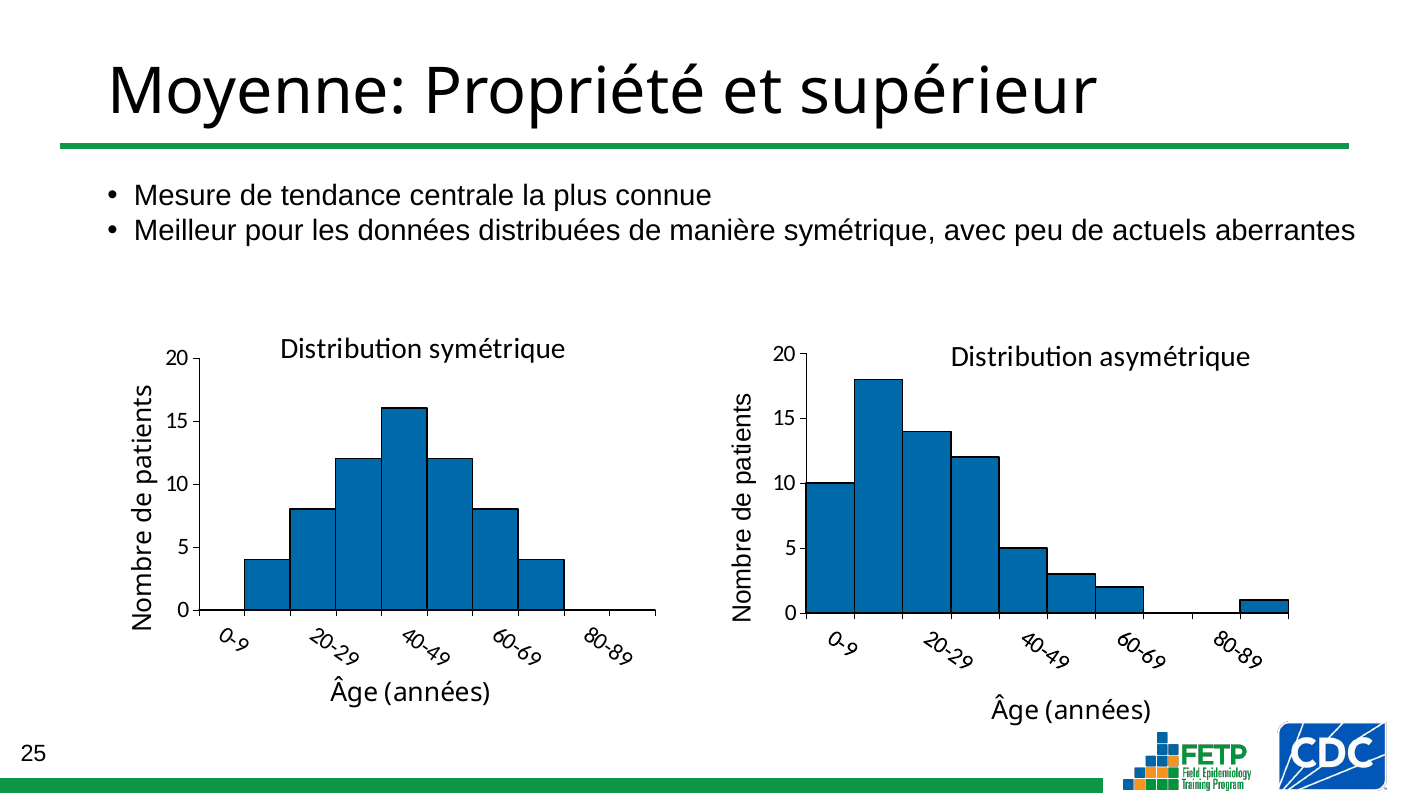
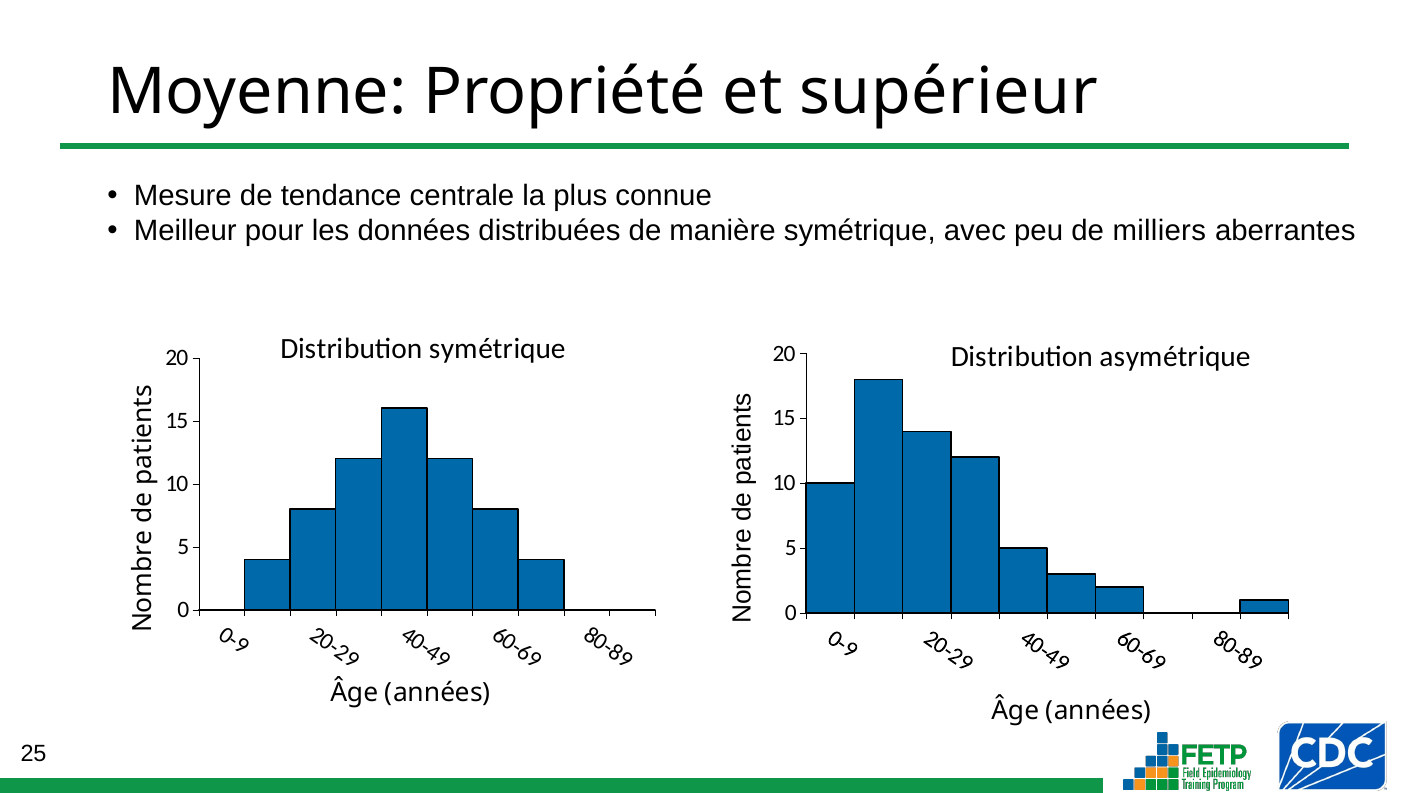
actuels: actuels -> milliers (1159, 231)
